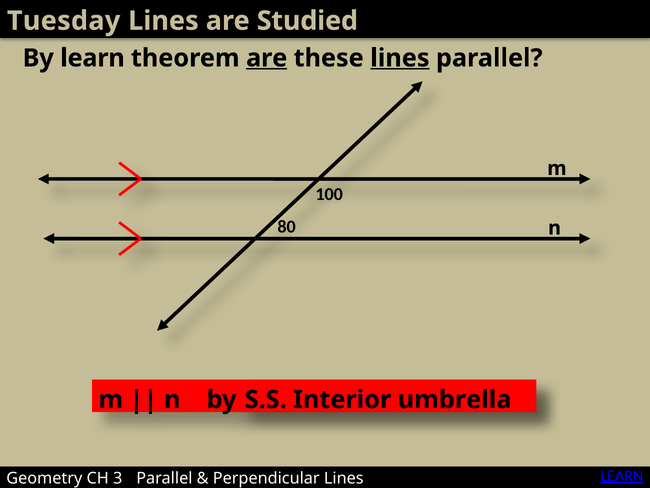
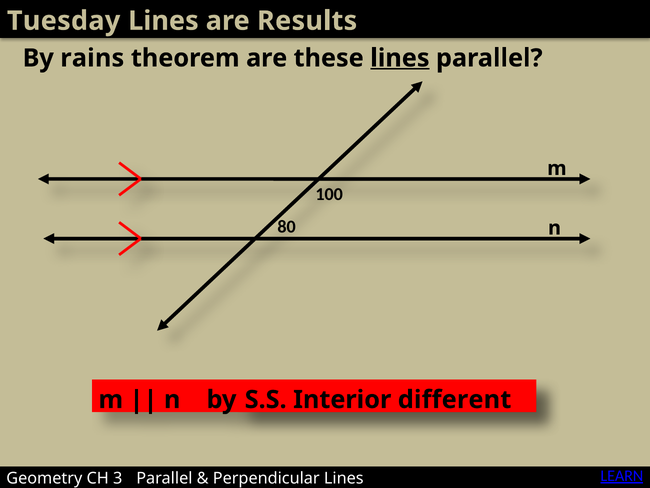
Studied: Studied -> Results (307, 21)
By learn: learn -> rains (92, 58)
are underline: present -> none (267, 58)
umbrella: umbrella -> different (455, 399)
